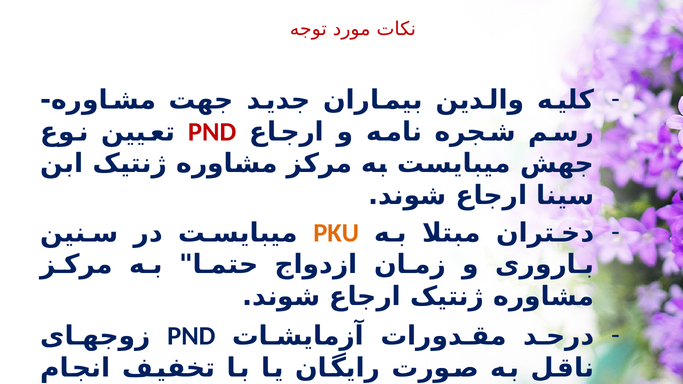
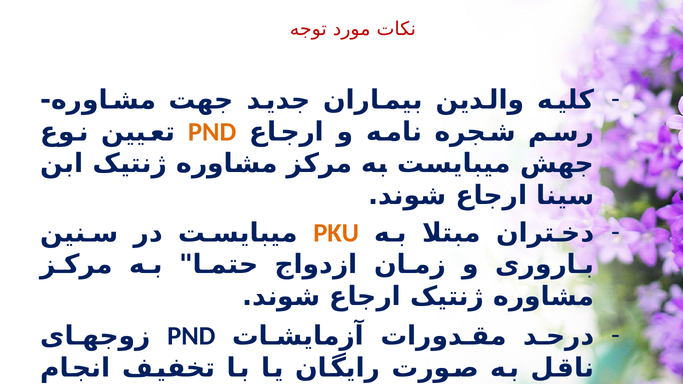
PND colour: red -> orange (212, 132)
